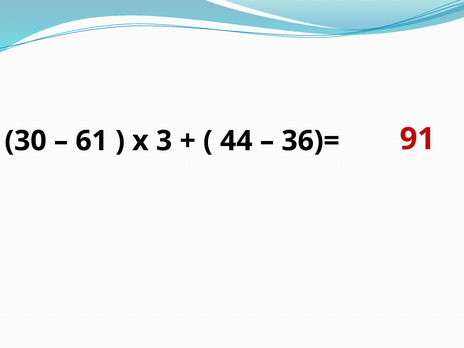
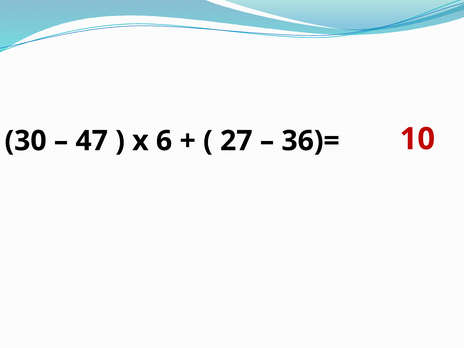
61: 61 -> 47 (92, 141)
3: 3 -> 6 (164, 141)
44: 44 -> 27 (236, 141)
91: 91 -> 10 (417, 139)
